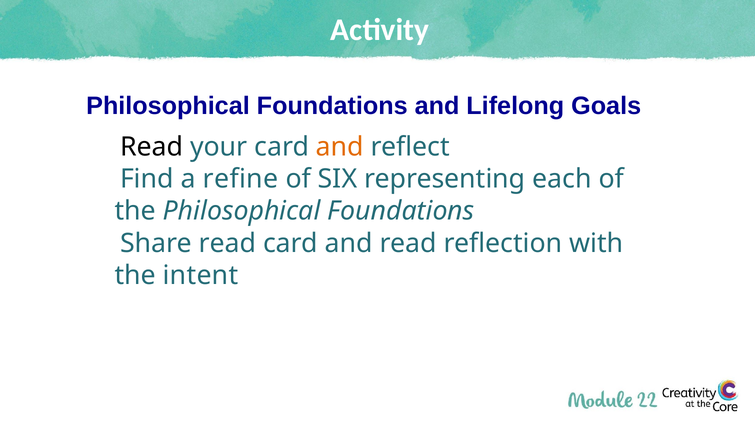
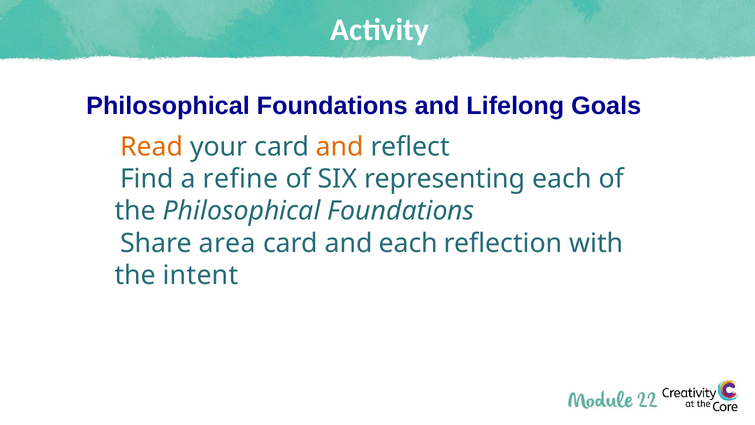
Read colour: black -> orange (152, 147)
Share read: read -> area (227, 243)
and read: read -> each (408, 243)
